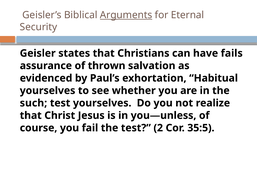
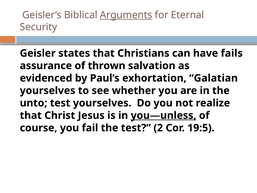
Habitual: Habitual -> Galatian (213, 78)
such: such -> unto (34, 103)
you—unless underline: none -> present (164, 115)
35:5: 35:5 -> 19:5 (201, 128)
